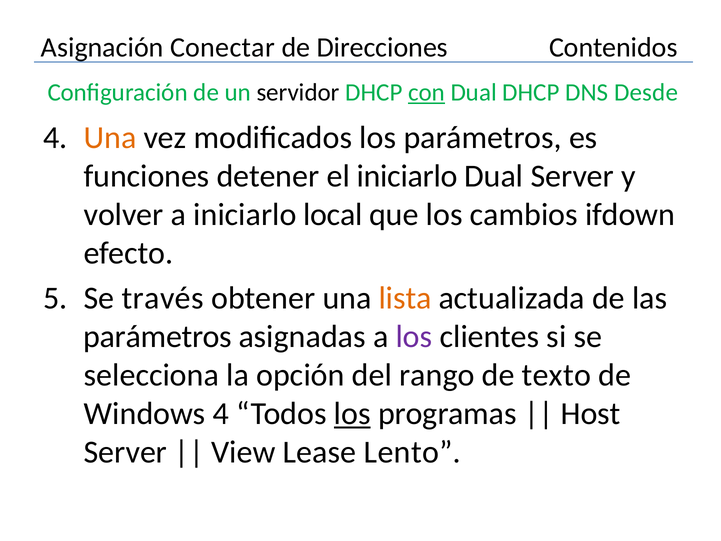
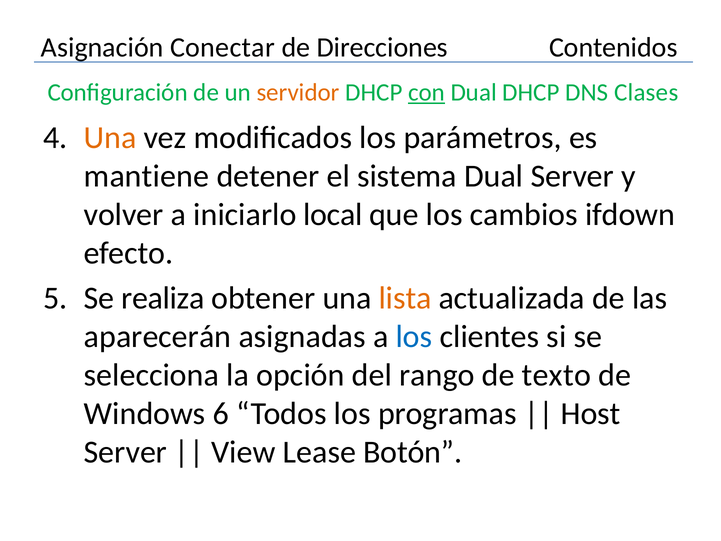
servidor colour: black -> orange (298, 92)
Desde: Desde -> Clases (646, 92)
funciones: funciones -> mantiene (146, 176)
el iniciarlo: iniciarlo -> sistema (407, 176)
través: través -> realiza (163, 298)
parámetros: parámetros -> aparecerán (158, 337)
los colour: purple -> blue (414, 337)
Windows 4: 4 -> 6 (221, 414)
los underline: present -> none (352, 414)
Lento: Lento -> Botón (413, 452)
